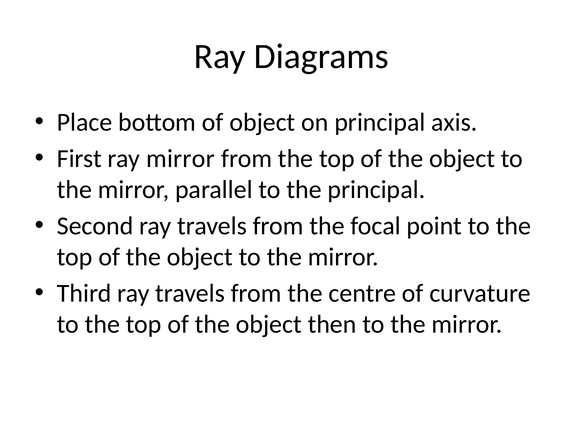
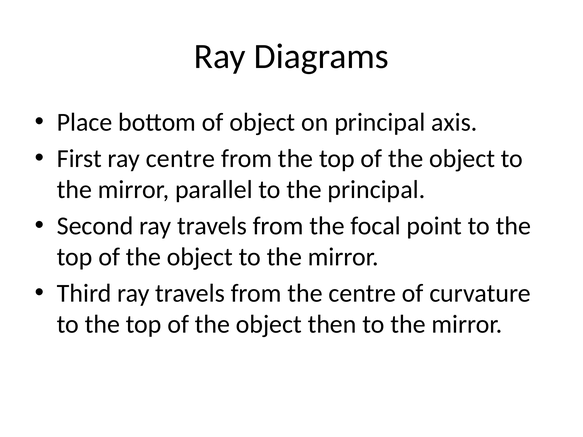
ray mirror: mirror -> centre (180, 159)
